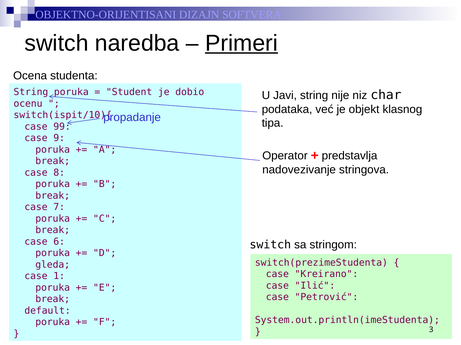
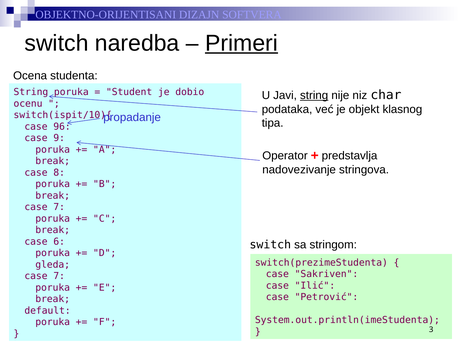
string underline: none -> present (314, 96)
99: 99 -> 96 (62, 127)
Kreirano: Kreirano -> Sakriven (326, 275)
1: 1 -> 7 (59, 277)
